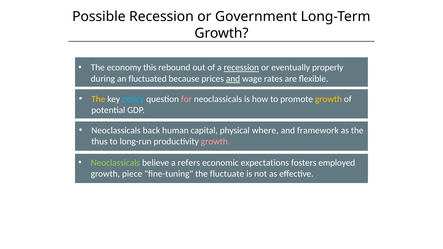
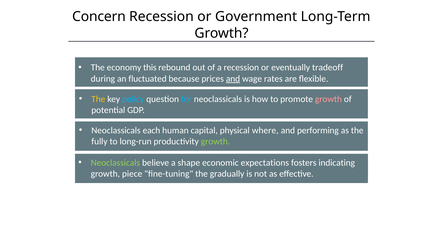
Possible: Possible -> Concern (99, 17)
recession underline: present -> none (241, 68)
properly: properly -> tradeoff (328, 68)
for colour: pink -> light blue (186, 99)
growth colour: yellow -> pink (328, 99)
back: back -> each (151, 130)
framework: framework -> performing (318, 130)
thus: thus -> fully (99, 142)
growth colour: pink -> light green (215, 142)
refers: refers -> shape (189, 163)
employed: employed -> indicating (337, 163)
fluctuate: fluctuate -> gradually (227, 174)
